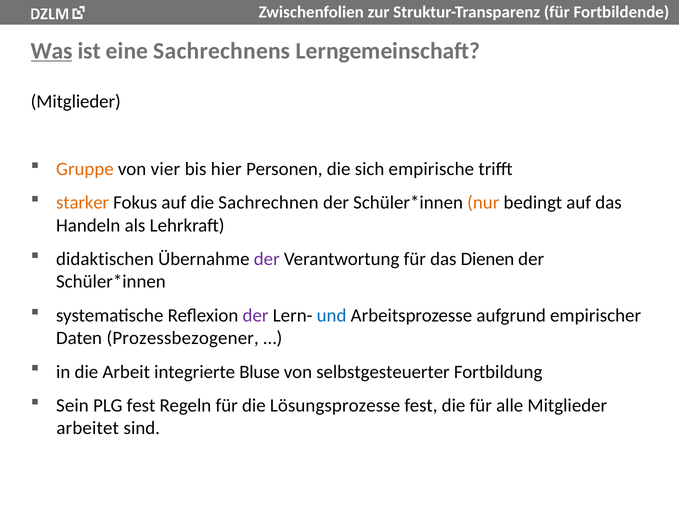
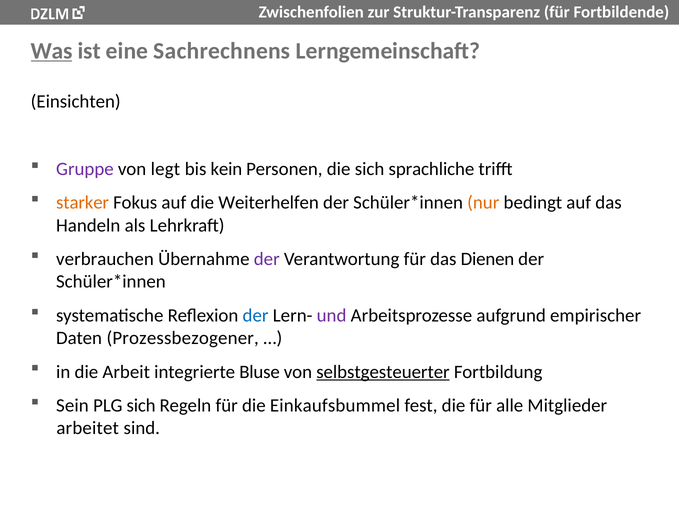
Mitglieder: Mitglieder -> Einsichten (76, 102)
Gruppe colour: orange -> purple (85, 169)
vier: vier -> legt (165, 169)
hier: hier -> kein (226, 169)
empirische: empirische -> sprachliche (431, 169)
Sachrechnen: Sachrechnen -> Weiterhelfen (269, 203)
didaktischen: didaktischen -> verbrauchen (105, 259)
der colour: purple -> blue (256, 316)
und colour: blue -> purple (332, 316)
selbstgesteuerter underline: none -> present (383, 372)
PLG fest: fest -> sich (141, 406)
Lösungsprozesse: Lösungsprozesse -> Einkaufsbummel (335, 406)
